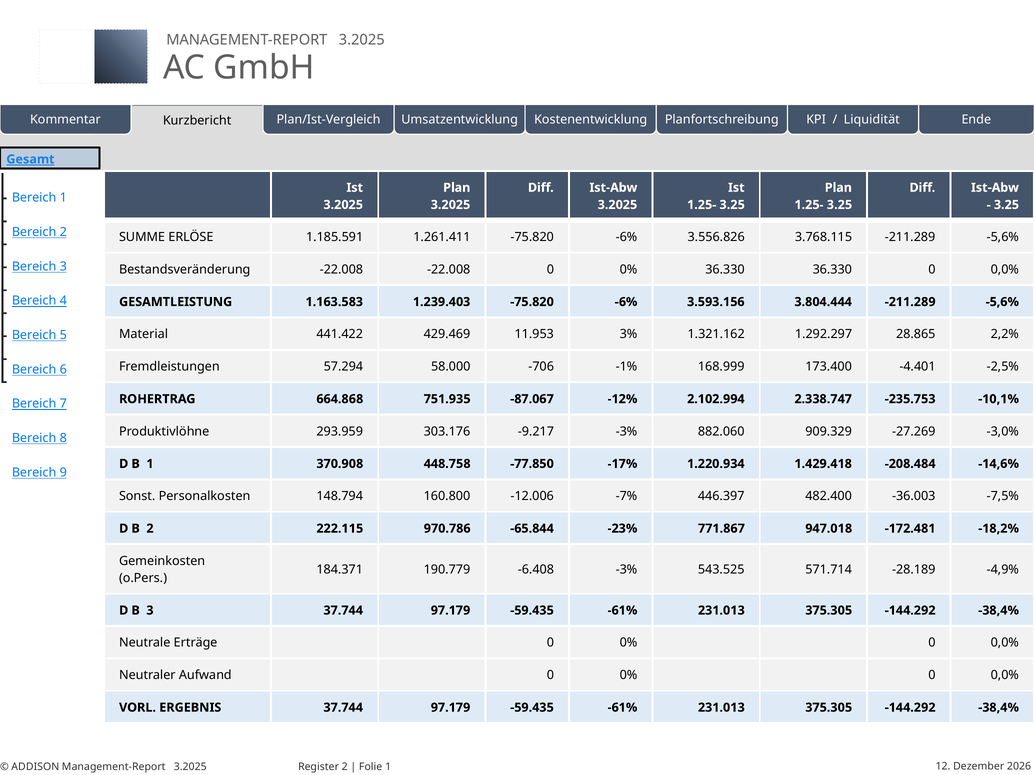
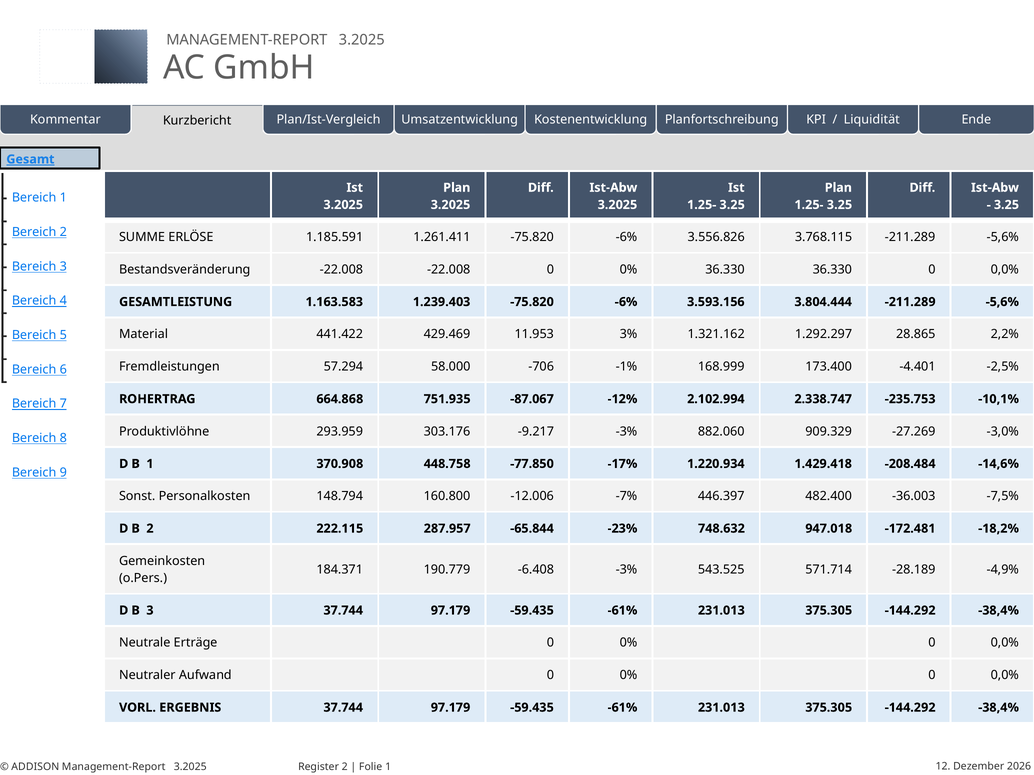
970.786: 970.786 -> 287.957 (447, 529)
771.867: 771.867 -> 748.632 (721, 529)
